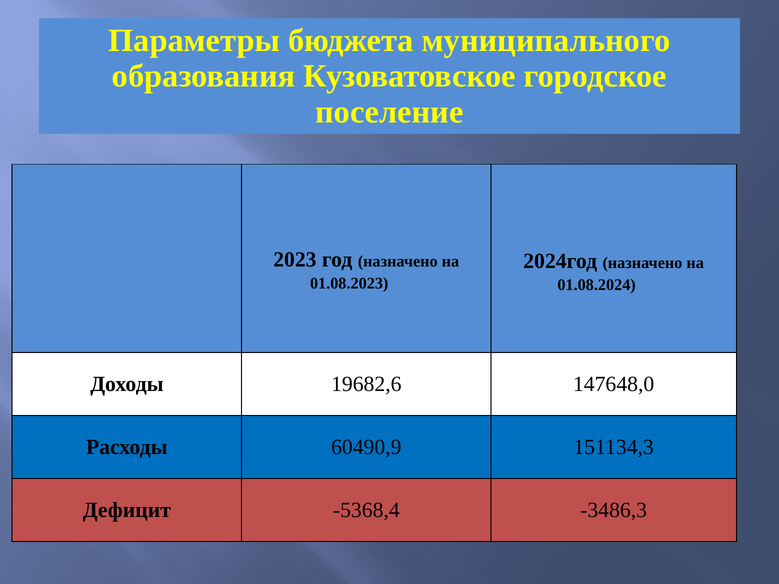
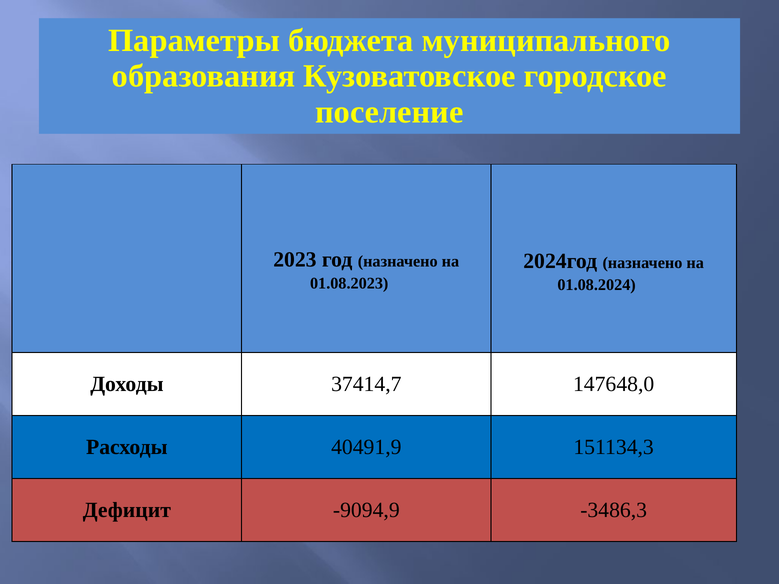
19682,6: 19682,6 -> 37414,7 (366, 384)
60490,9: 60490,9 -> 40491,9 (366, 447)
-5368,4: -5368,4 -> -9094,9 (366, 510)
